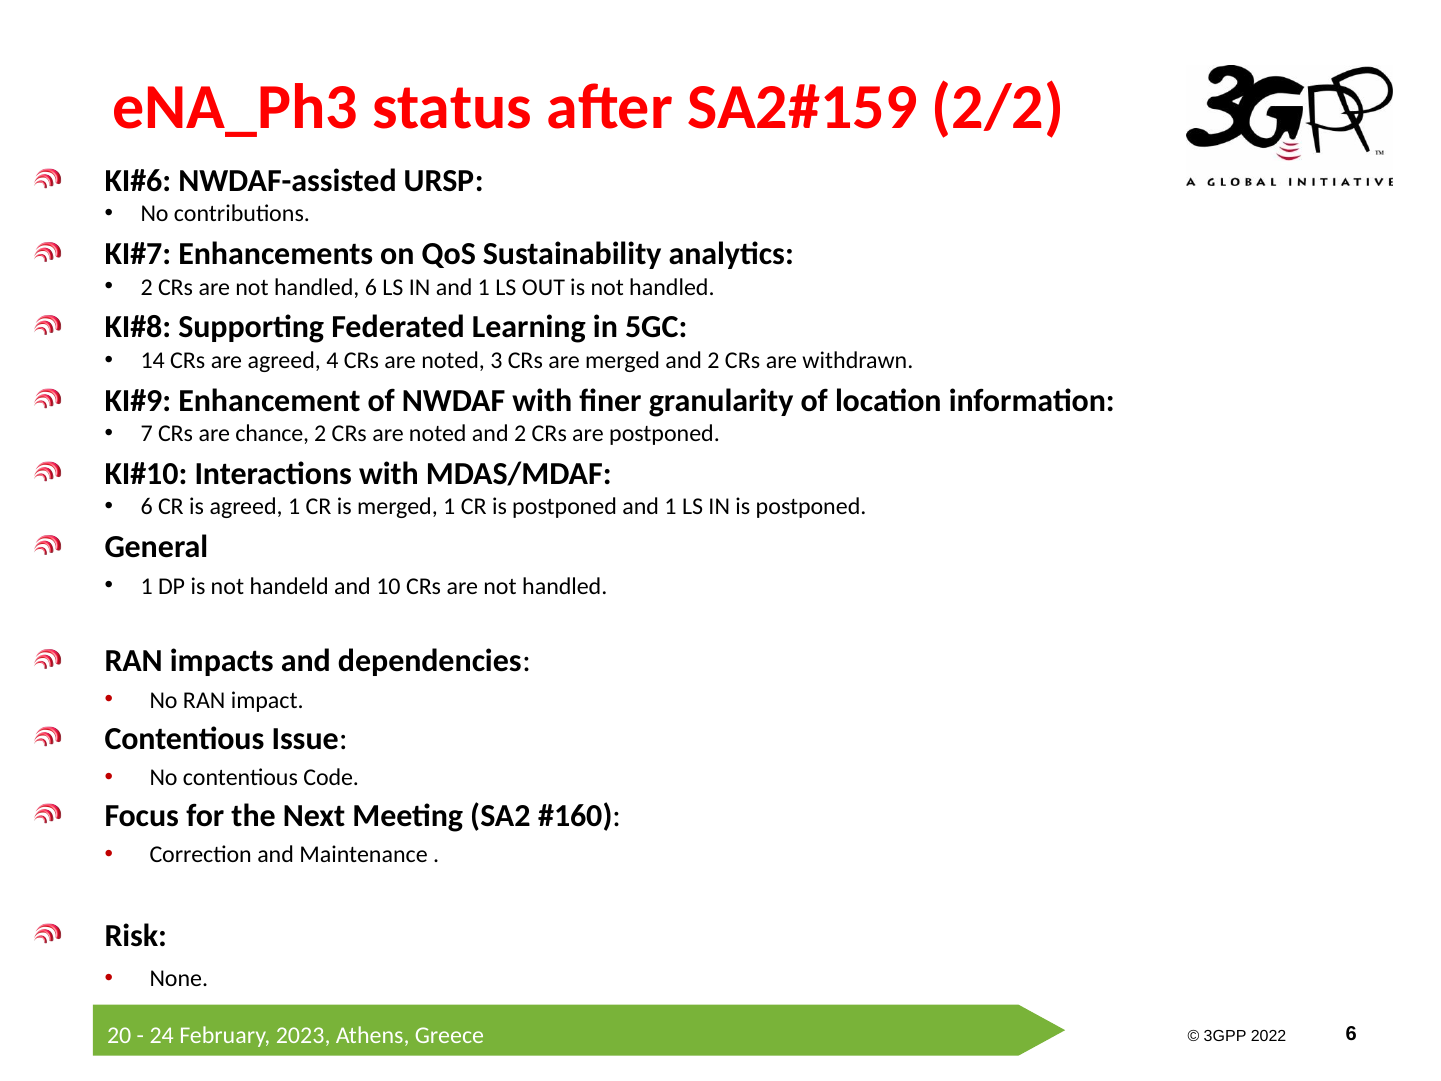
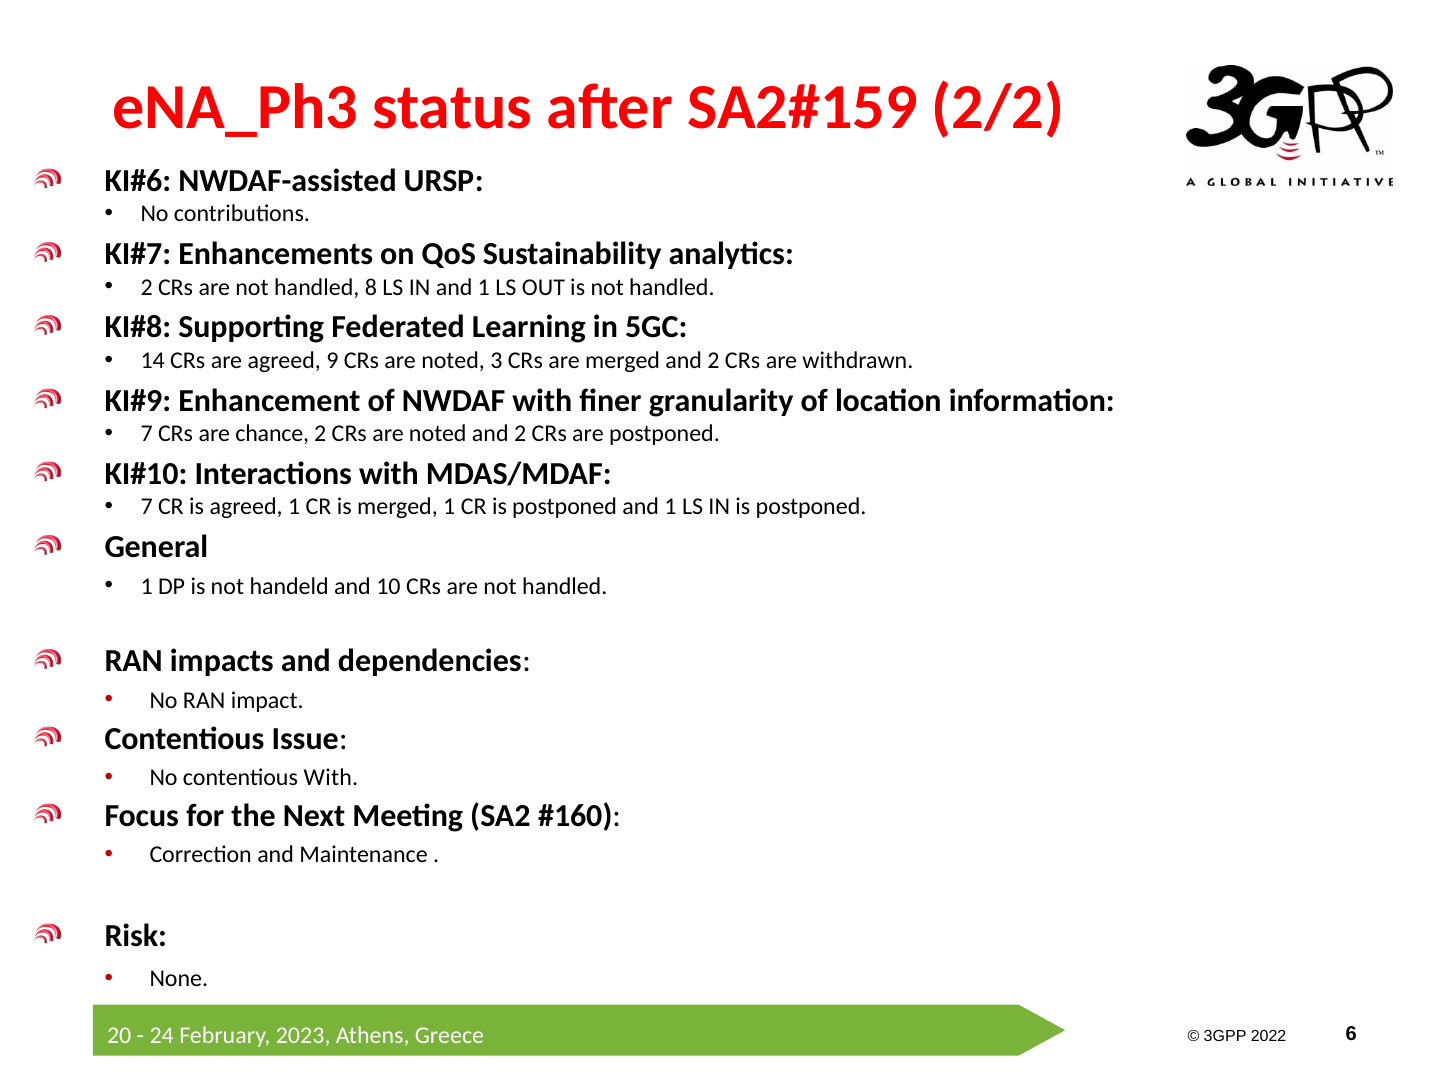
handled 6: 6 -> 8 (371, 287)
4: 4 -> 9 (332, 360)
6: 6 -> 7 (147, 507)
contentious Code: Code -> With (331, 777)
